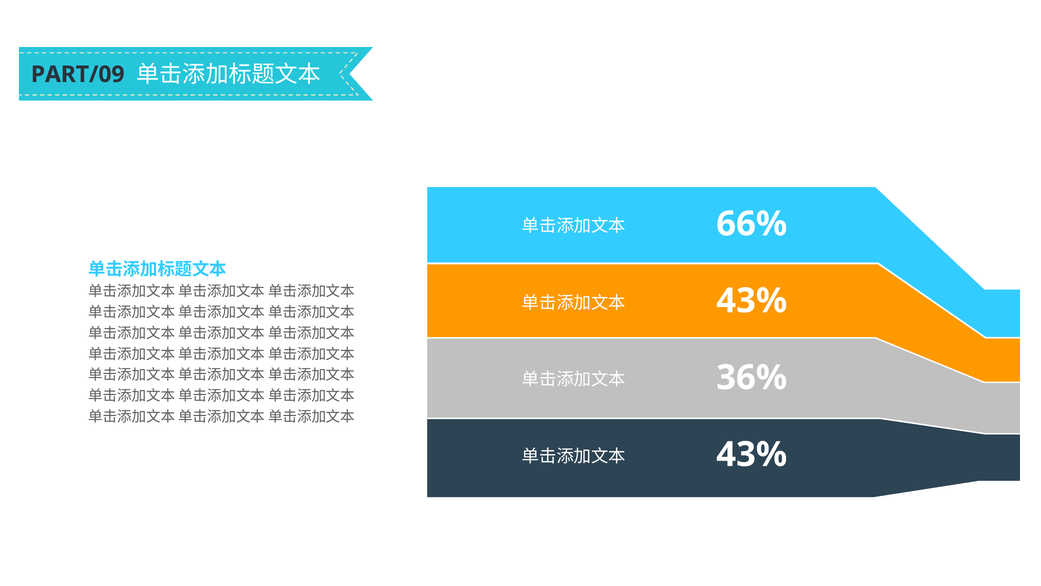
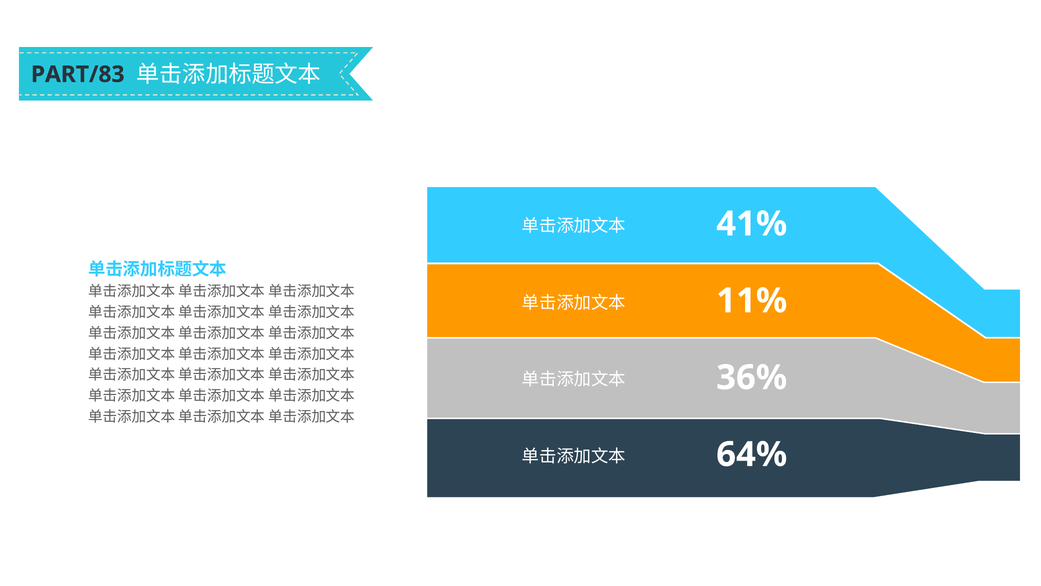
PART/09: PART/09 -> PART/83 (78, 74)
66%: 66% -> 41% (752, 224)
43%: 43% -> 11% (752, 301)
43%: 43% -> 64% (752, 454)
